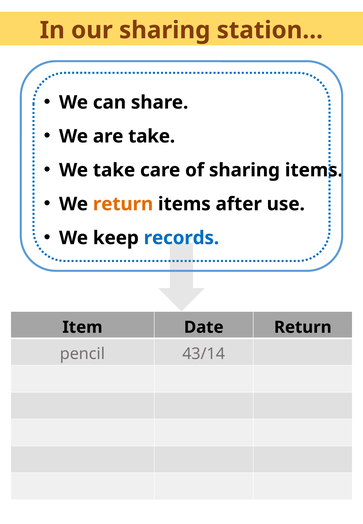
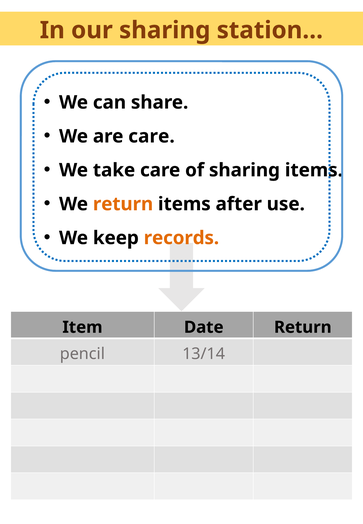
are take: take -> care (151, 136)
records colour: blue -> orange (181, 238)
43/14: 43/14 -> 13/14 (204, 354)
